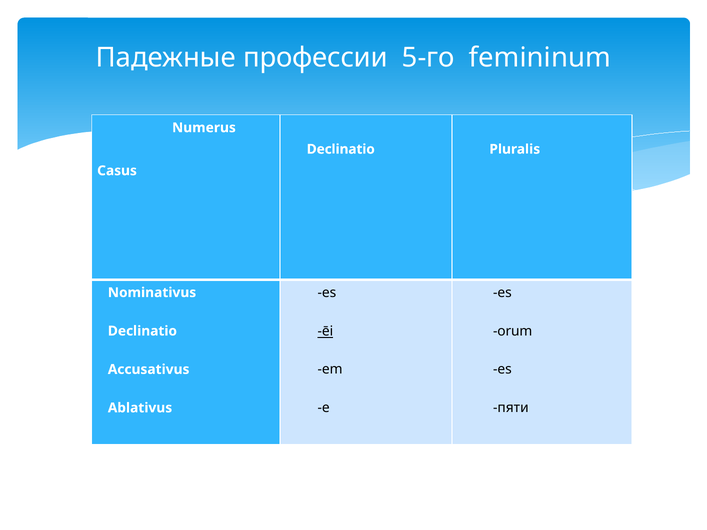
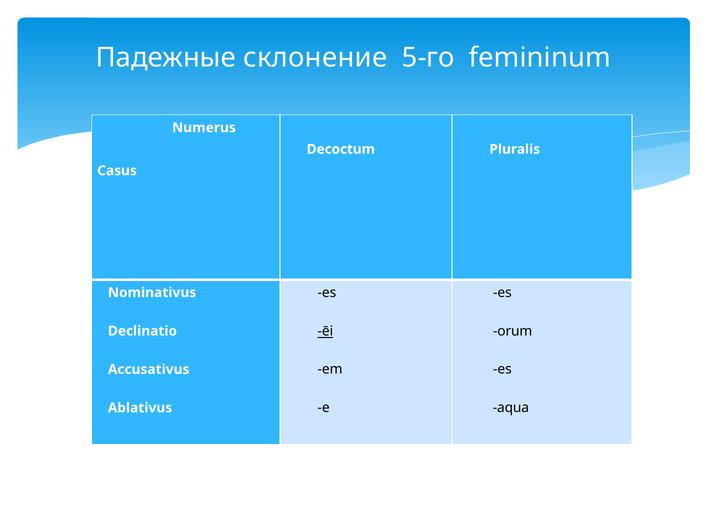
профессии: профессии -> склонение (315, 57)
Declinatio: Declinatio -> Decoctum (341, 149)
пяти: пяти -> aqua (511, 408)
